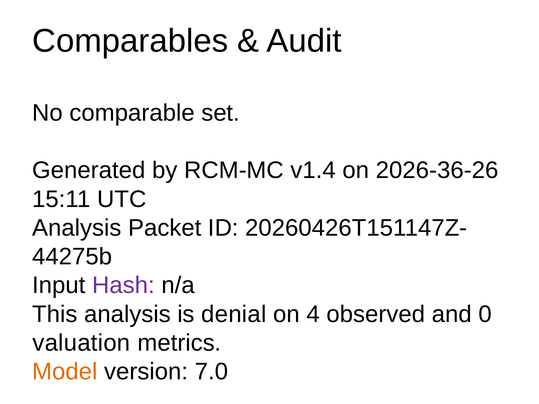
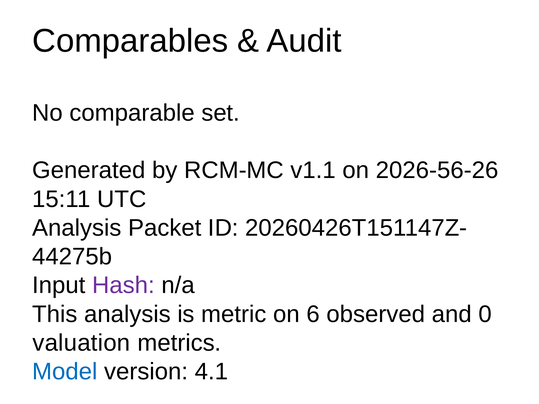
v1.4: v1.4 -> v1.1 (313, 171)
2026-36-26: 2026-36-26 -> 2026-56-26 (437, 171)
denial: denial -> metric (234, 314)
4: 4 -> 6 (313, 314)
Model colour: orange -> blue (65, 372)
7.0: 7.0 -> 4.1 (211, 372)
